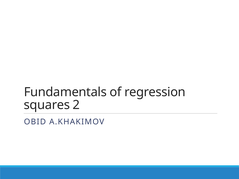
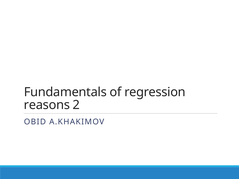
squares: squares -> reasons (47, 105)
